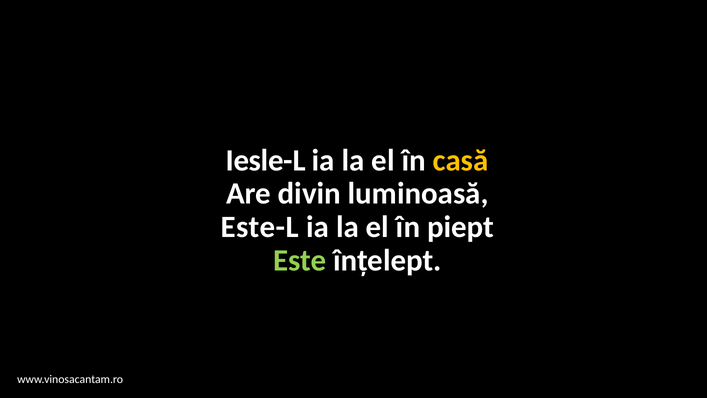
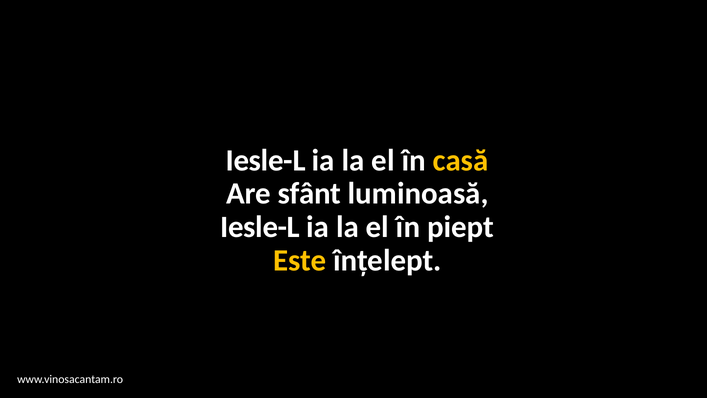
divin: divin -> sfânt (310, 194)
Este-L: Este-L -> Iesle-L (260, 227)
Este colour: light green -> yellow (300, 260)
